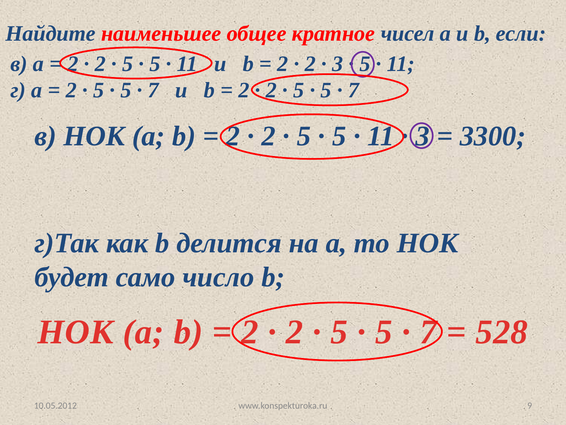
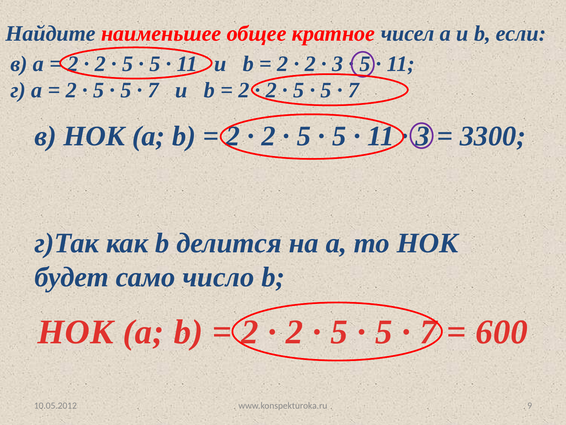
528: 528 -> 600 (502, 332)
